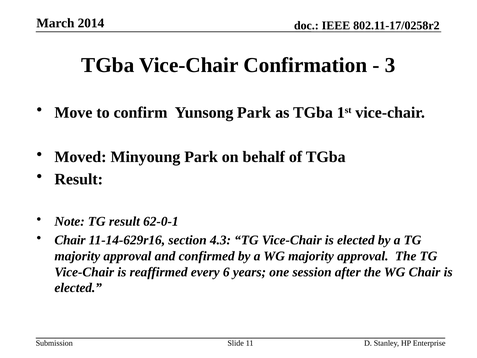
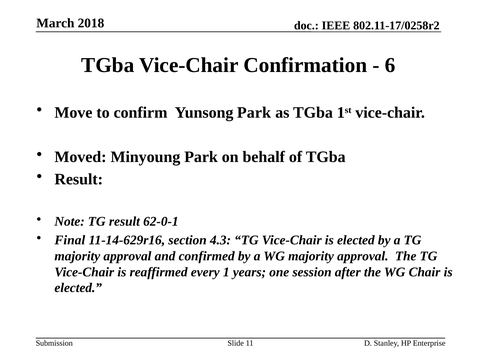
2014: 2014 -> 2018 (91, 23)
3: 3 -> 6 (390, 65)
Chair: Chair -> Final (70, 240)
6: 6 -> 1 (226, 272)
